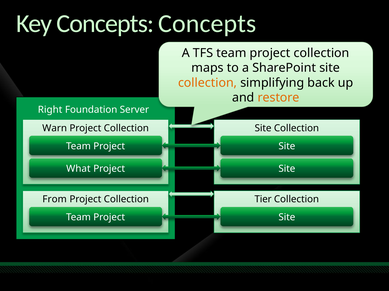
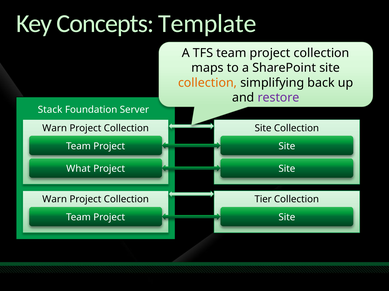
Concepts Concepts: Concepts -> Template (207, 24)
restore colour: orange -> purple (279, 98)
Right: Right -> Stack (50, 110)
From: From -> Warn (55, 200)
